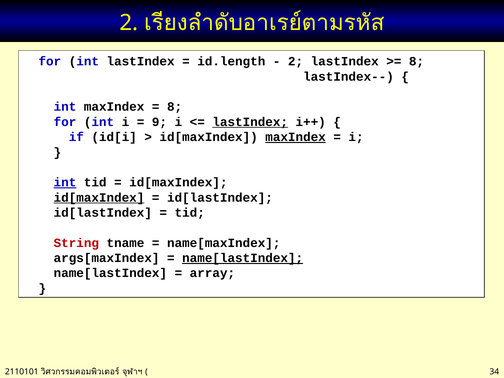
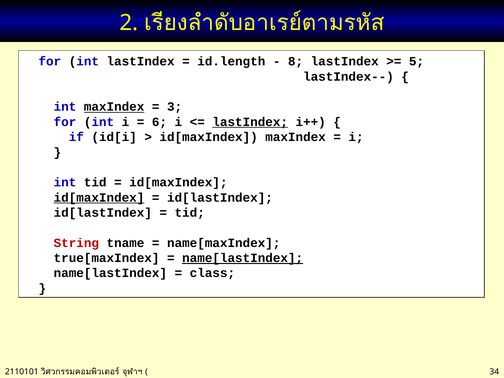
2: 2 -> 8 (296, 61)
8: 8 -> 5 (417, 61)
maxIndex underline: none -> present (114, 107)
8: 8 -> 3 (175, 107)
9: 9 -> 6 (159, 122)
maxIndex underline: present -> none (296, 137)
int underline: present -> none (65, 182)
args[maxIndex: args[maxIndex -> true[maxIndex (107, 258)
array: array -> class (212, 273)
